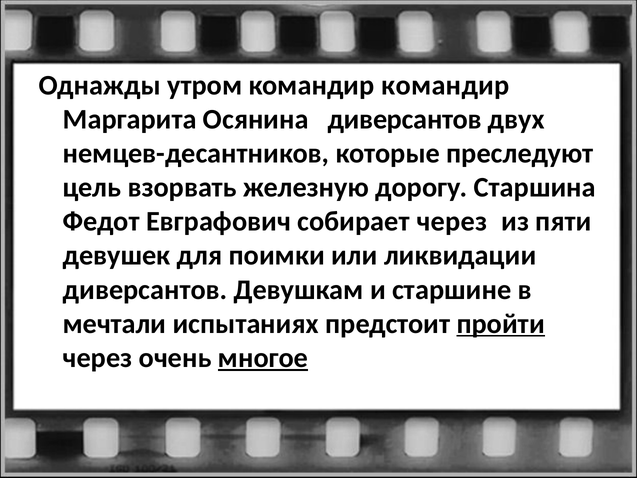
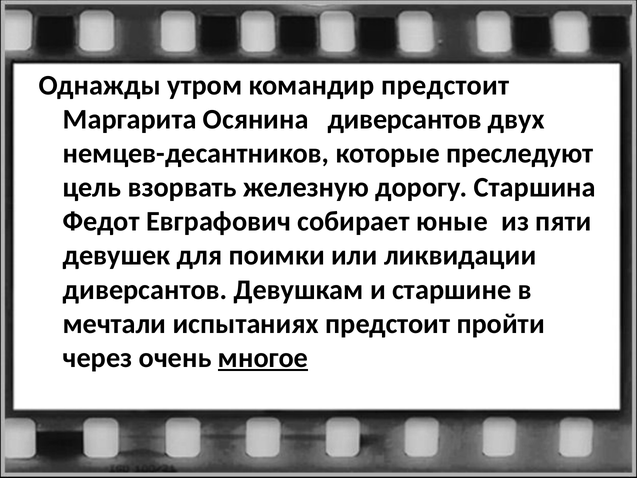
командир командир: командир -> предстоит (445, 85)
собирает через: через -> юные (452, 222)
пройти underline: present -> none (501, 324)
